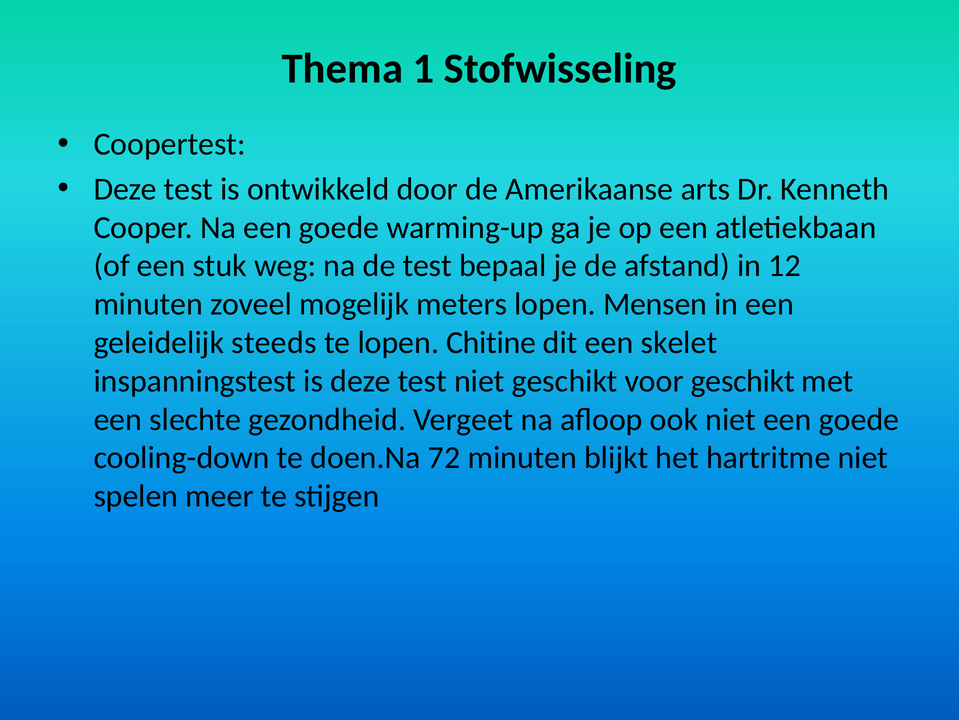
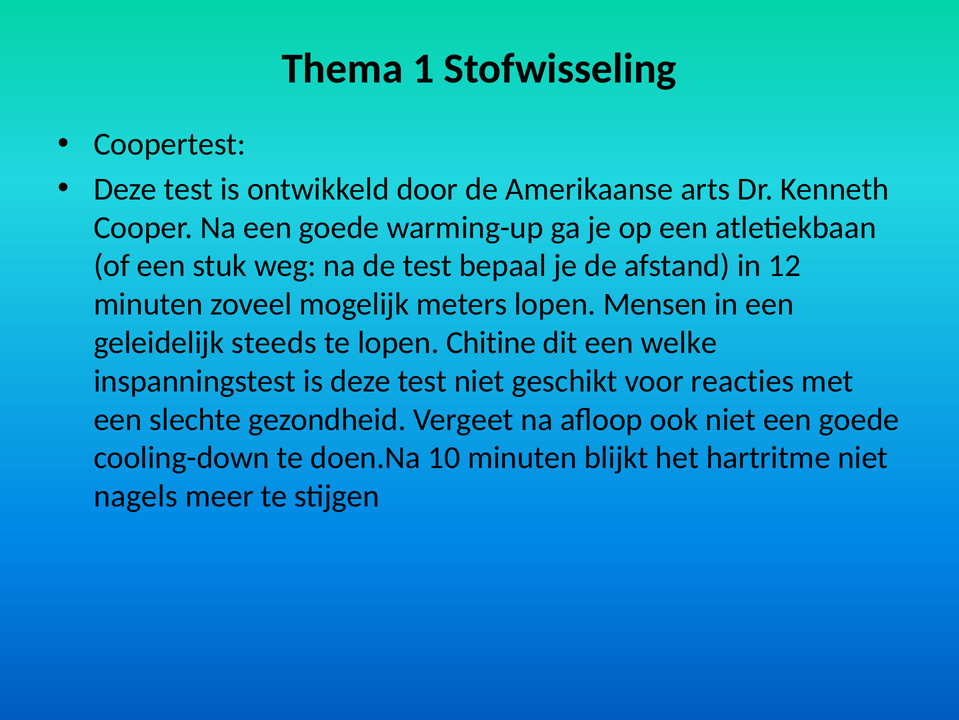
skelet: skelet -> welke (679, 342)
voor geschikt: geschikt -> reacties (743, 381)
72: 72 -> 10 (444, 457)
spelen: spelen -> nagels (136, 496)
